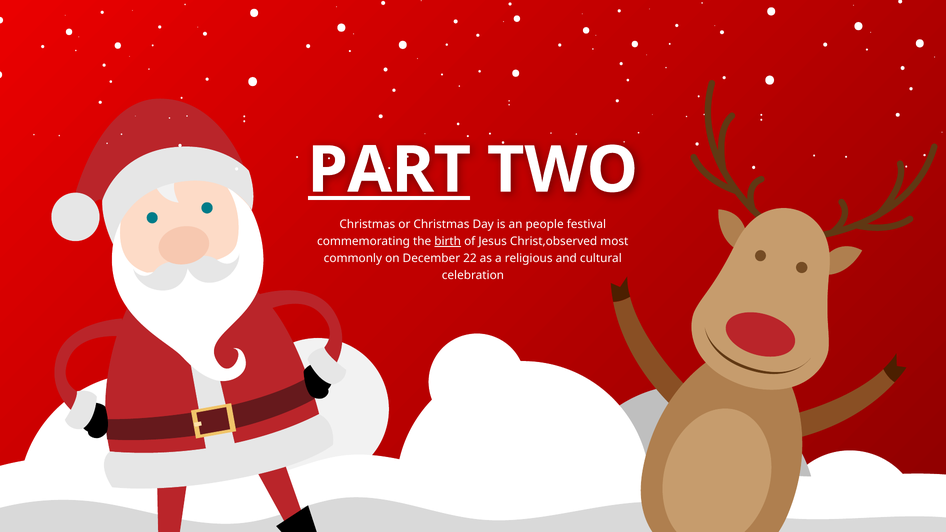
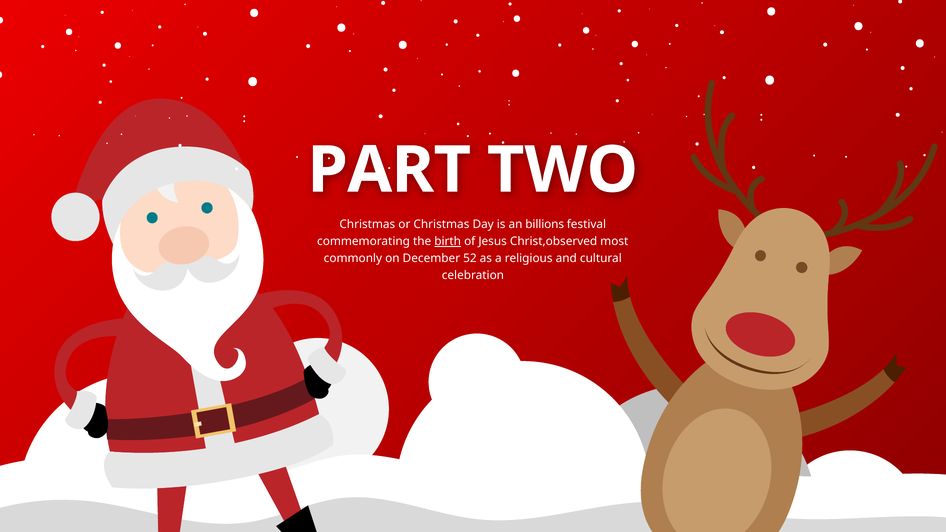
PART underline: present -> none (389, 170)
people: people -> billions (545, 224)
22: 22 -> 52 (470, 258)
